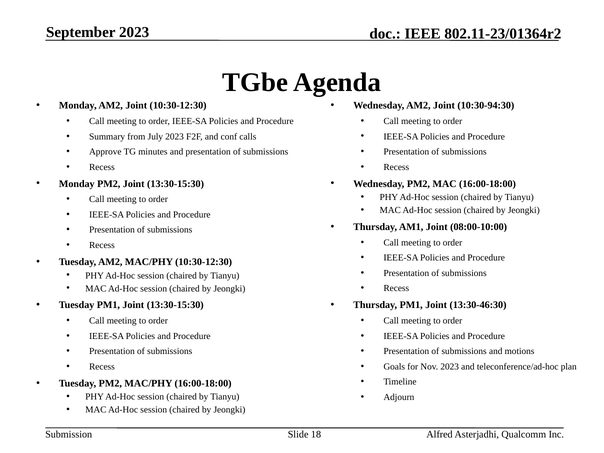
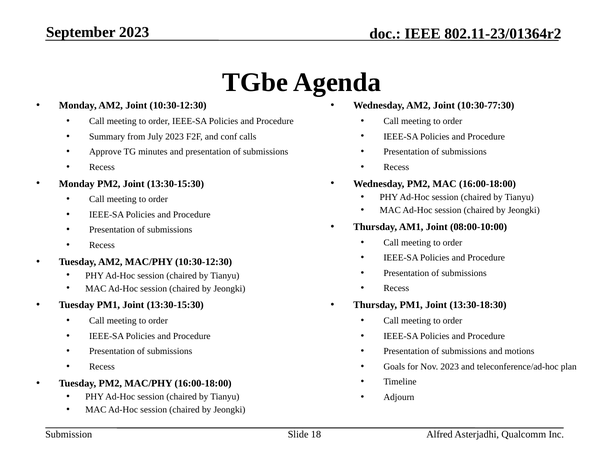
10:30-94:30: 10:30-94:30 -> 10:30-77:30 (486, 105)
13:30-46:30: 13:30-46:30 -> 13:30-18:30 (478, 305)
